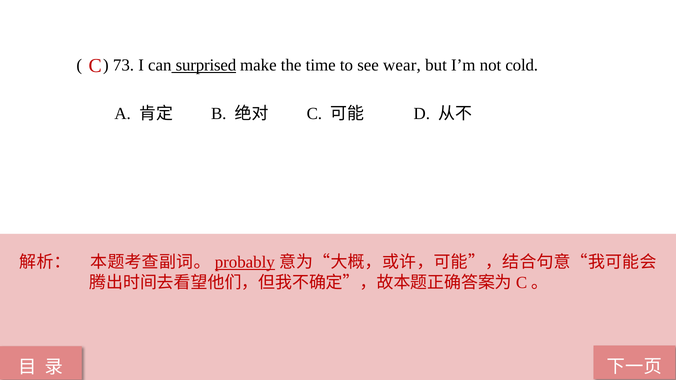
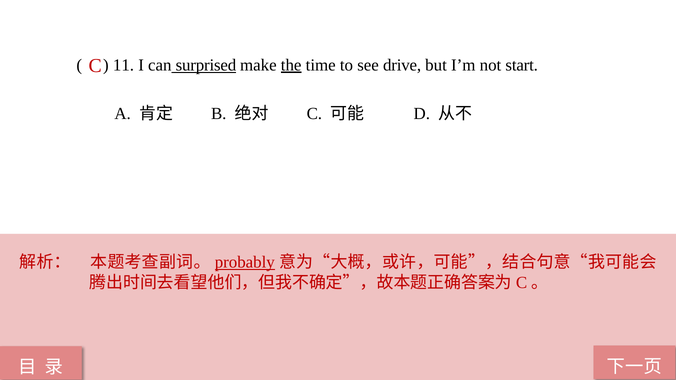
73: 73 -> 11 (124, 65)
the underline: none -> present (291, 65)
wear: wear -> drive (402, 65)
cold: cold -> start (522, 65)
